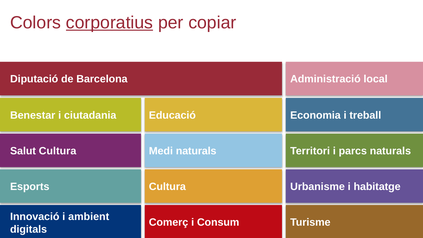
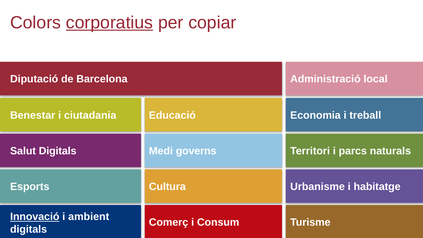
Salut Cultura: Cultura -> Digitals (58, 151)
Medi naturals: naturals -> governs (196, 151)
Innovació underline: none -> present (35, 217)
